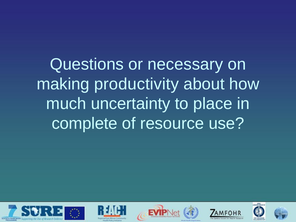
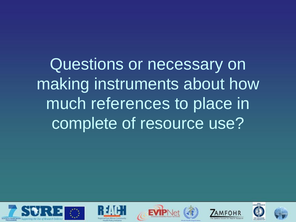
productivity: productivity -> instruments (137, 84)
uncertainty: uncertainty -> references (130, 104)
